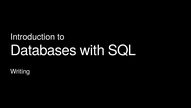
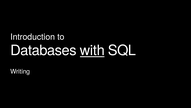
with underline: none -> present (92, 50)
